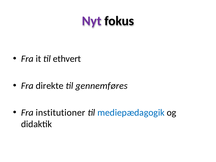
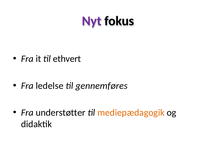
direkte: direkte -> ledelse (50, 86)
institutioner: institutioner -> understøtter (61, 113)
mediepædagogik colour: blue -> orange (131, 113)
